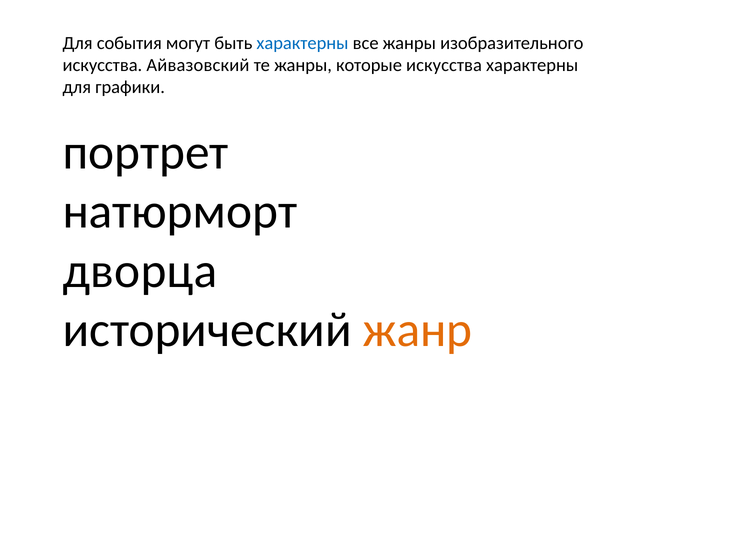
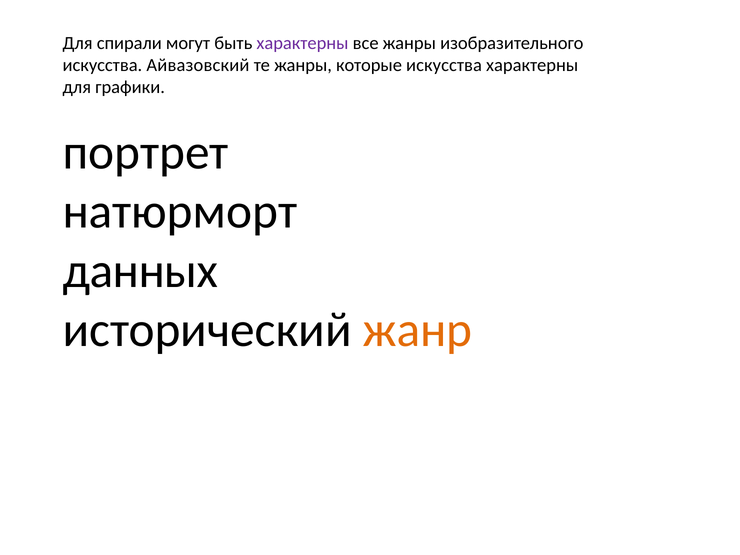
события: события -> спирали (129, 43)
характерны colour: blue -> purple (302, 43)
дворца: дворца -> данных (140, 271)
